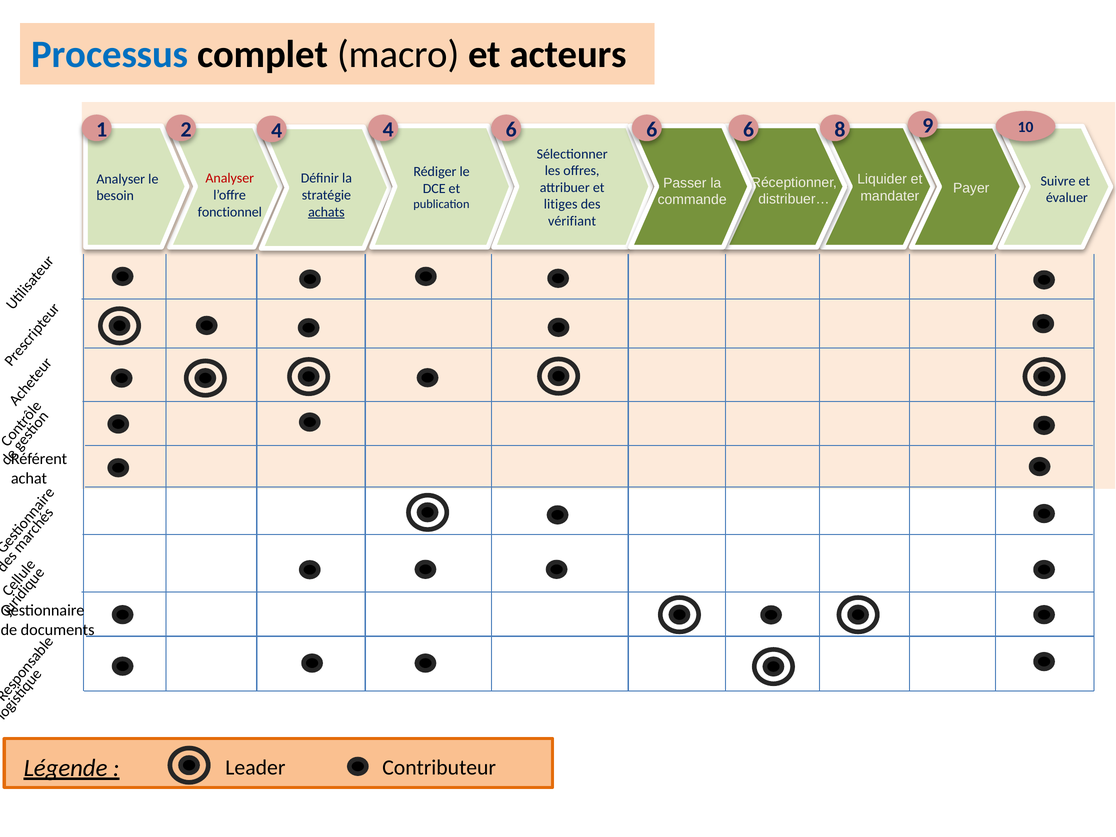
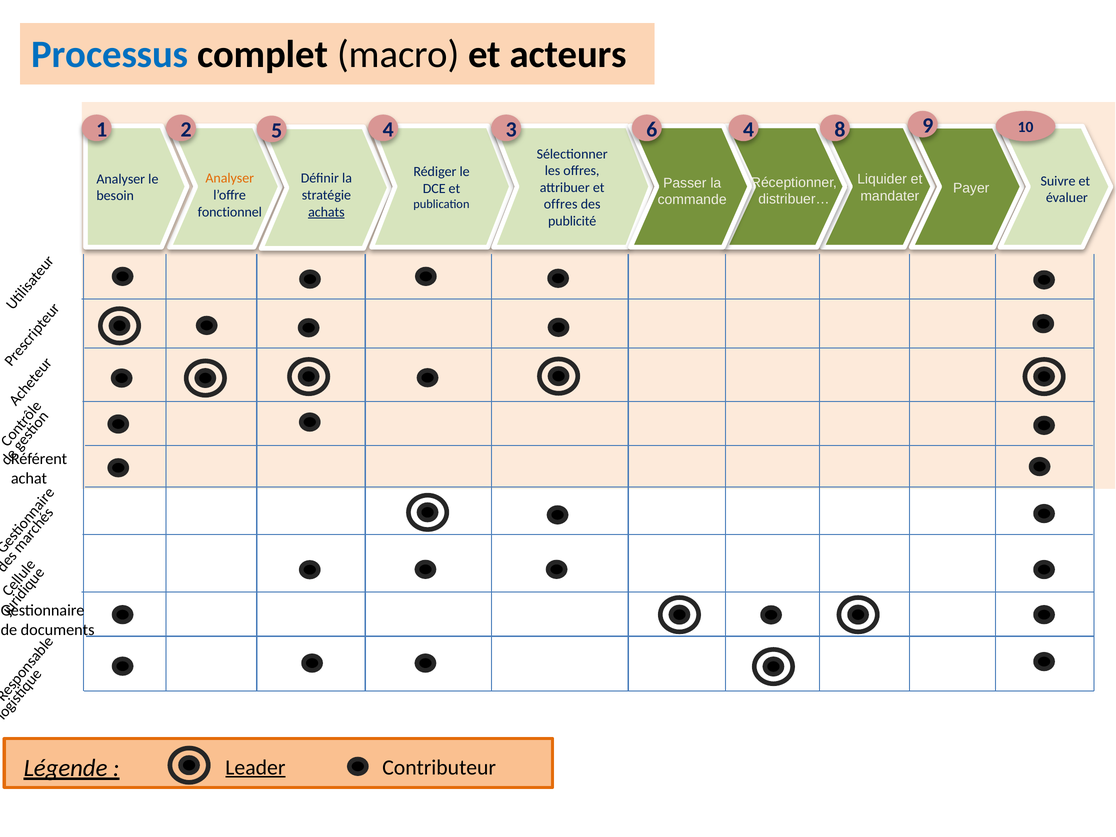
2 4: 4 -> 5 (277, 130)
4 6: 6 -> 3 (511, 129)
6: 6 -> 4 (749, 129)
Analyser colour: red -> orange (230, 178)
litiges: litiges -> offres (561, 204)
vérifiant: vérifiant -> publicité (572, 221)
Leader underline: none -> present (255, 767)
